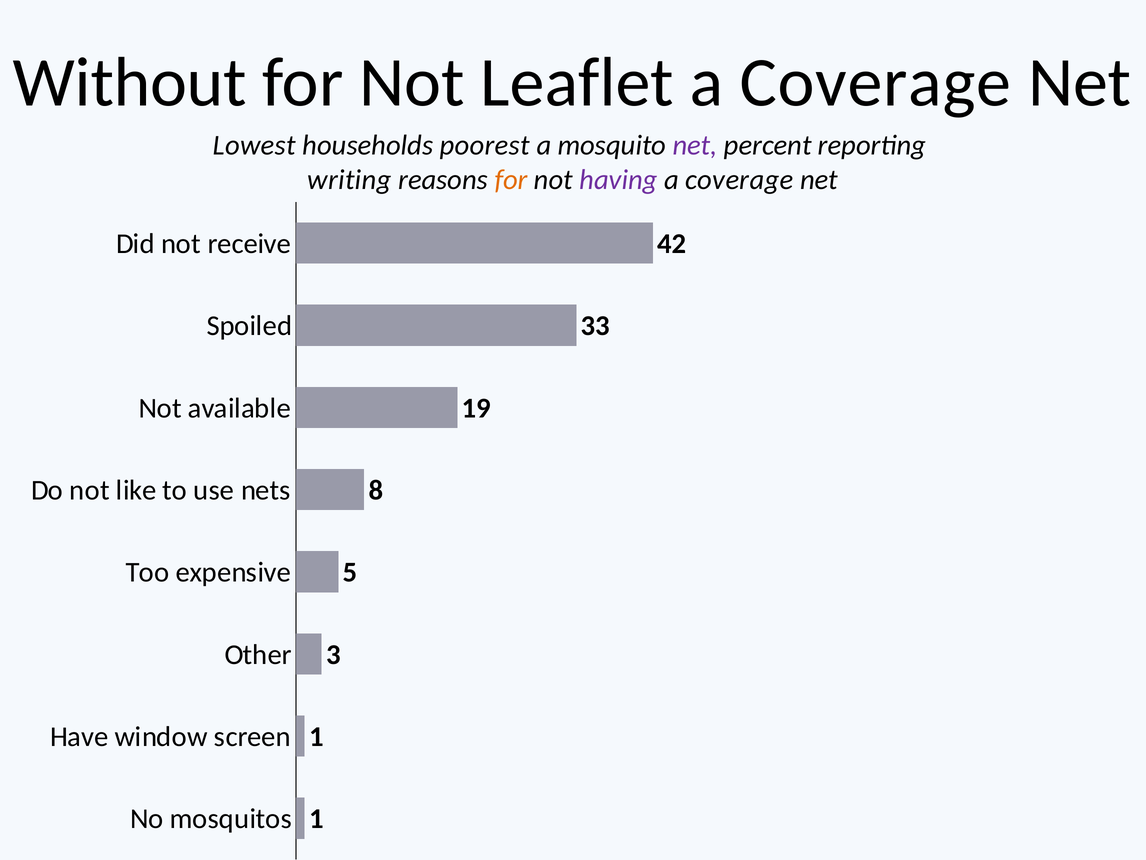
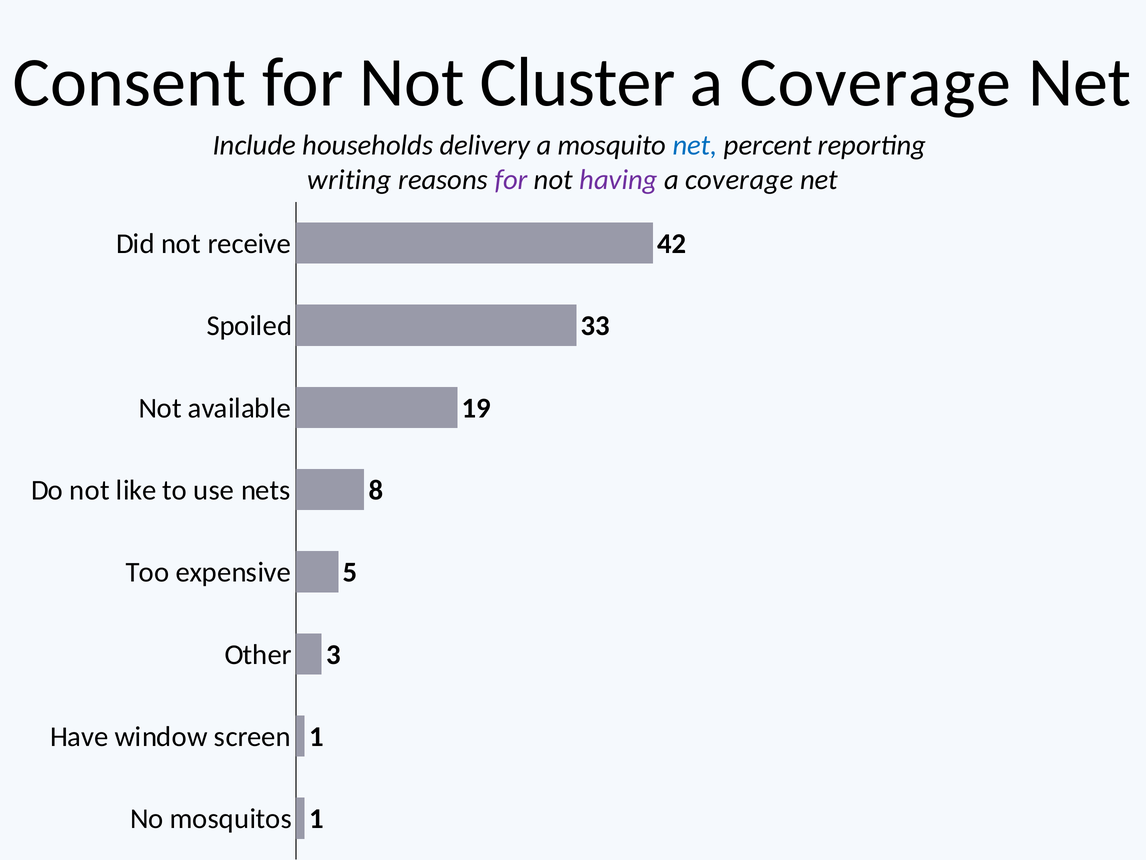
Without: Without -> Consent (130, 83)
Leaflet: Leaflet -> Cluster (577, 83)
Lowest: Lowest -> Include (254, 145)
poorest: poorest -> delivery (485, 145)
net colour: purple -> blue (695, 145)
for colour: orange -> purple (511, 180)
